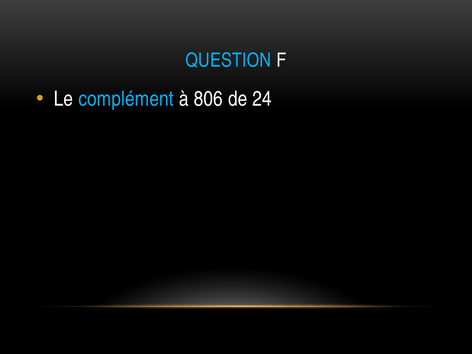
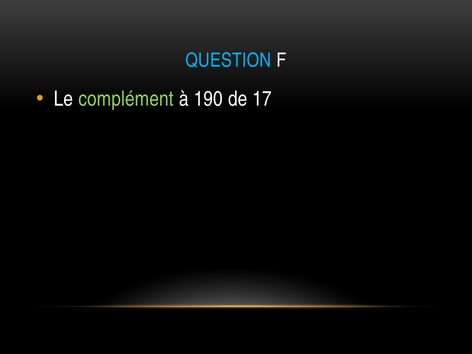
complément colour: light blue -> light green (126, 99)
806: 806 -> 190 (208, 99)
24: 24 -> 17 (262, 99)
